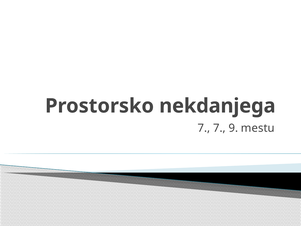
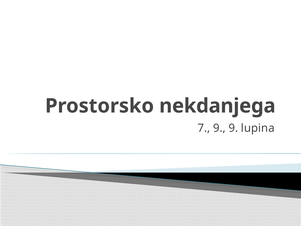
7 7: 7 -> 9 (219, 128)
mestu: mestu -> lupina (258, 128)
